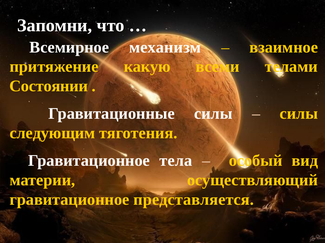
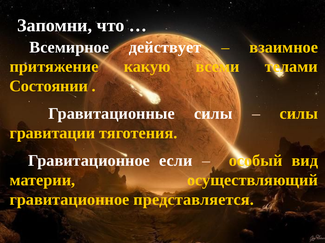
механизм: механизм -> действует (165, 47)
следующим: следующим -> гравитации (52, 133)
тела: тела -> если (176, 161)
